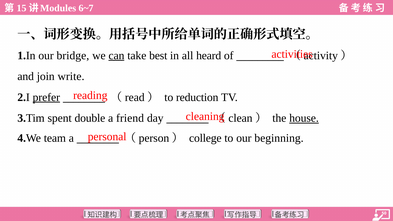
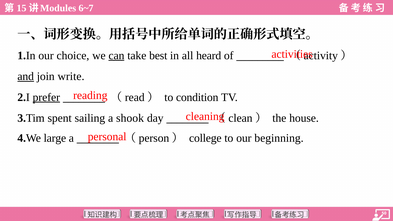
bridge: bridge -> choice (73, 56)
and underline: none -> present (26, 76)
reduction: reduction -> condition (197, 97)
double: double -> sailing (90, 118)
friend: friend -> shook (130, 118)
house underline: present -> none (304, 118)
team: team -> large (55, 138)
